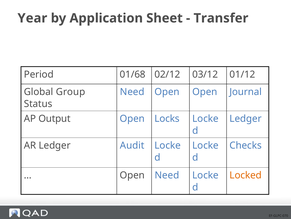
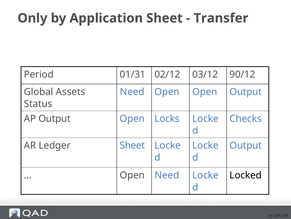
Year: Year -> Only (32, 18)
01/68: 01/68 -> 01/31 (133, 74)
01/12: 01/12 -> 90/12 (242, 74)
Group: Group -> Assets (71, 92)
Open Journal: Journal -> Output (246, 92)
Ledger: Ledger -> Checks (246, 118)
Ledger Audit: Audit -> Sheet (132, 145)
Checks: Checks -> Output (246, 145)
Locked colour: orange -> black (246, 175)
